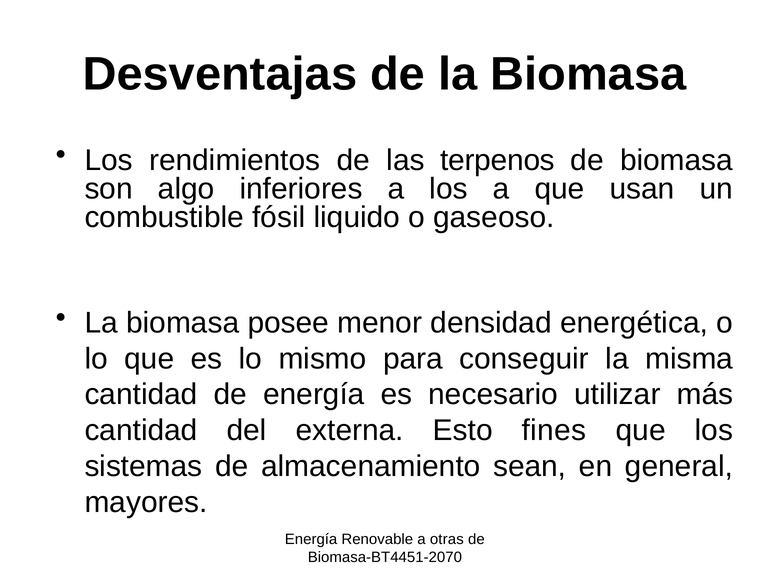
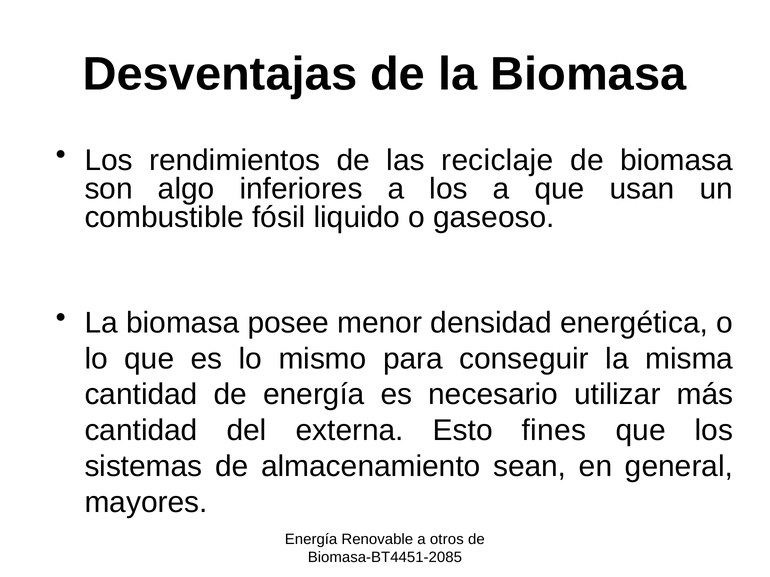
terpenos: terpenos -> reciclaje (497, 160)
otras: otras -> otros (447, 540)
Biomasa-BT4451-2070: Biomasa-BT4451-2070 -> Biomasa-BT4451-2085 (385, 558)
